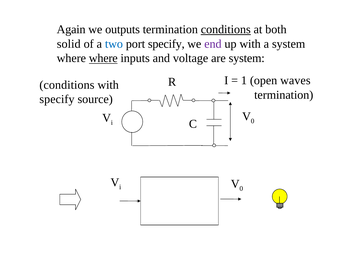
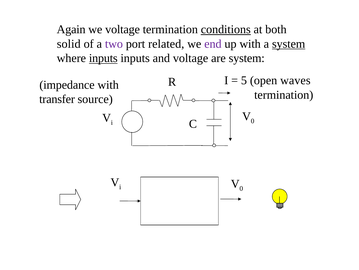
we outputs: outputs -> voltage (123, 29)
two colour: blue -> purple (114, 44)
port specify: specify -> related (166, 44)
system underline: none -> present (289, 44)
where where: where -> inputs (103, 58)
1: 1 -> 5 (244, 80)
conditions: conditions -> impedance (67, 85)
specify: specify -> transfer (57, 99)
